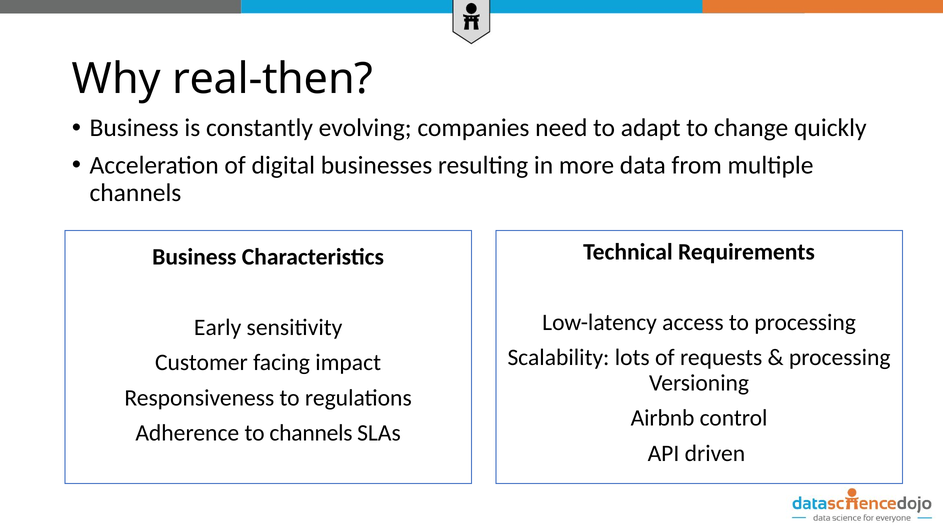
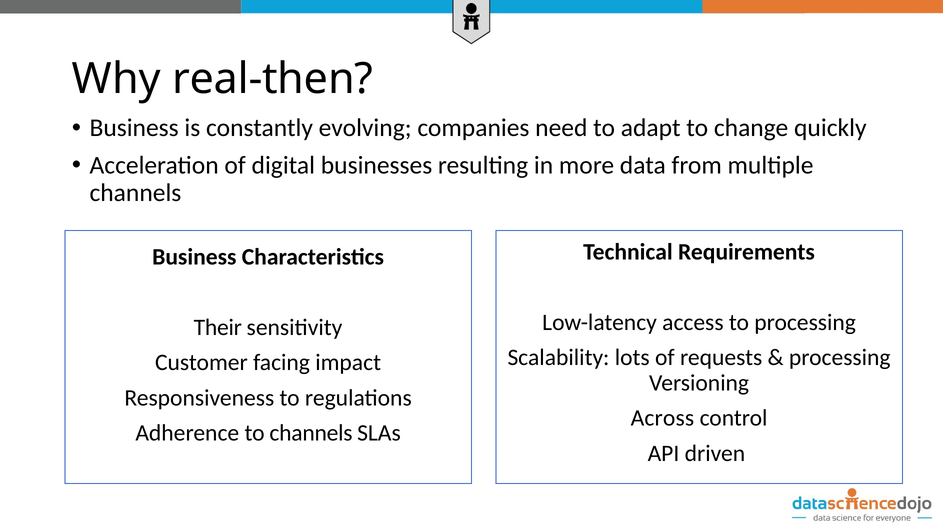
Early: Early -> Their (218, 328)
Airbnb: Airbnb -> Across (662, 419)
